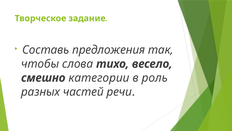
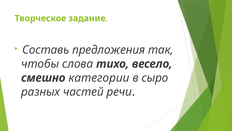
роль: роль -> сыро (155, 78)
